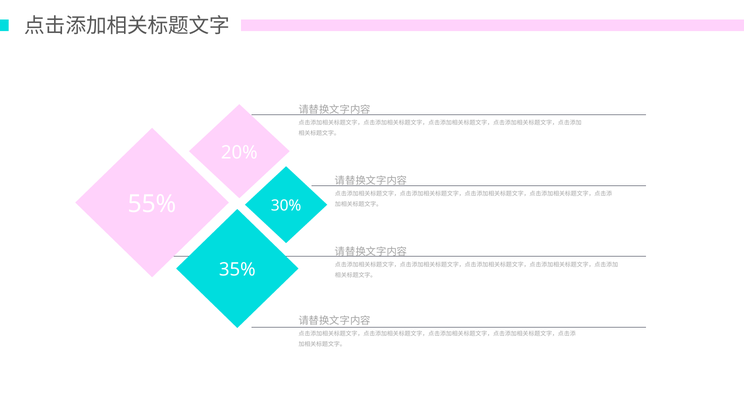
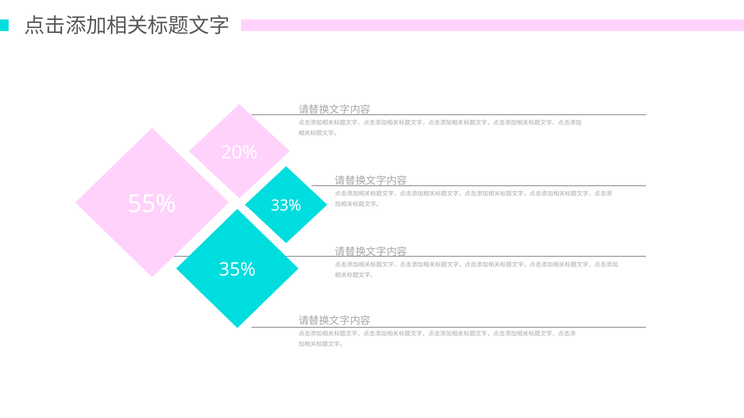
30%: 30% -> 33% (286, 206)
